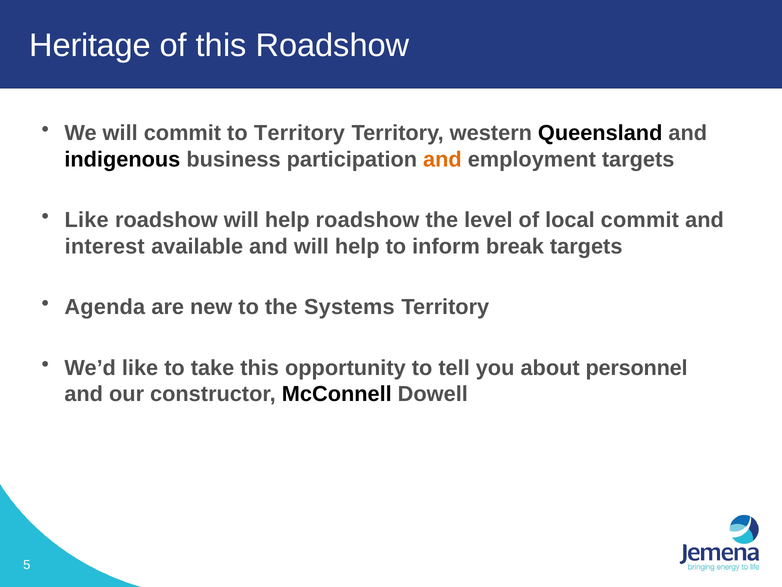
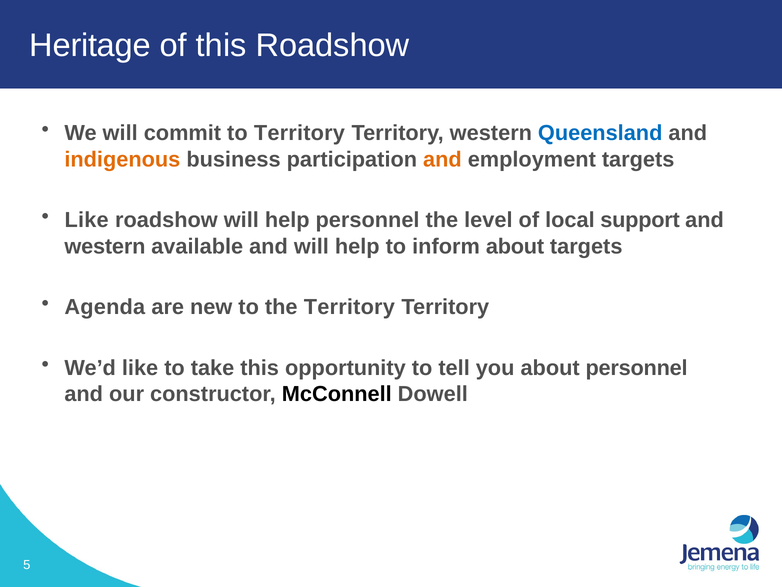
Queensland colour: black -> blue (600, 133)
indigenous colour: black -> orange (122, 159)
help roadshow: roadshow -> personnel (368, 220)
local commit: commit -> support (640, 220)
interest: interest -> western (105, 246)
inform break: break -> about (515, 246)
the Systems: Systems -> Territory (349, 307)
